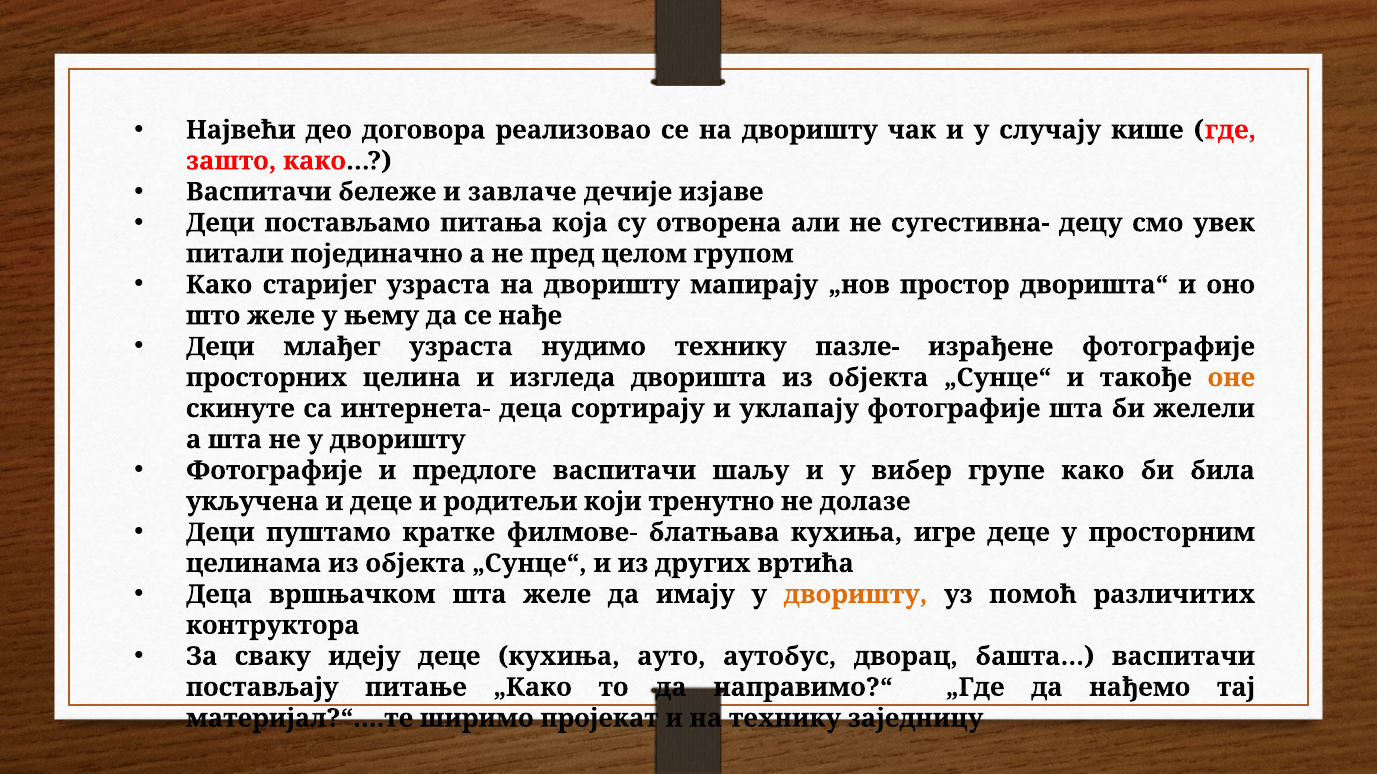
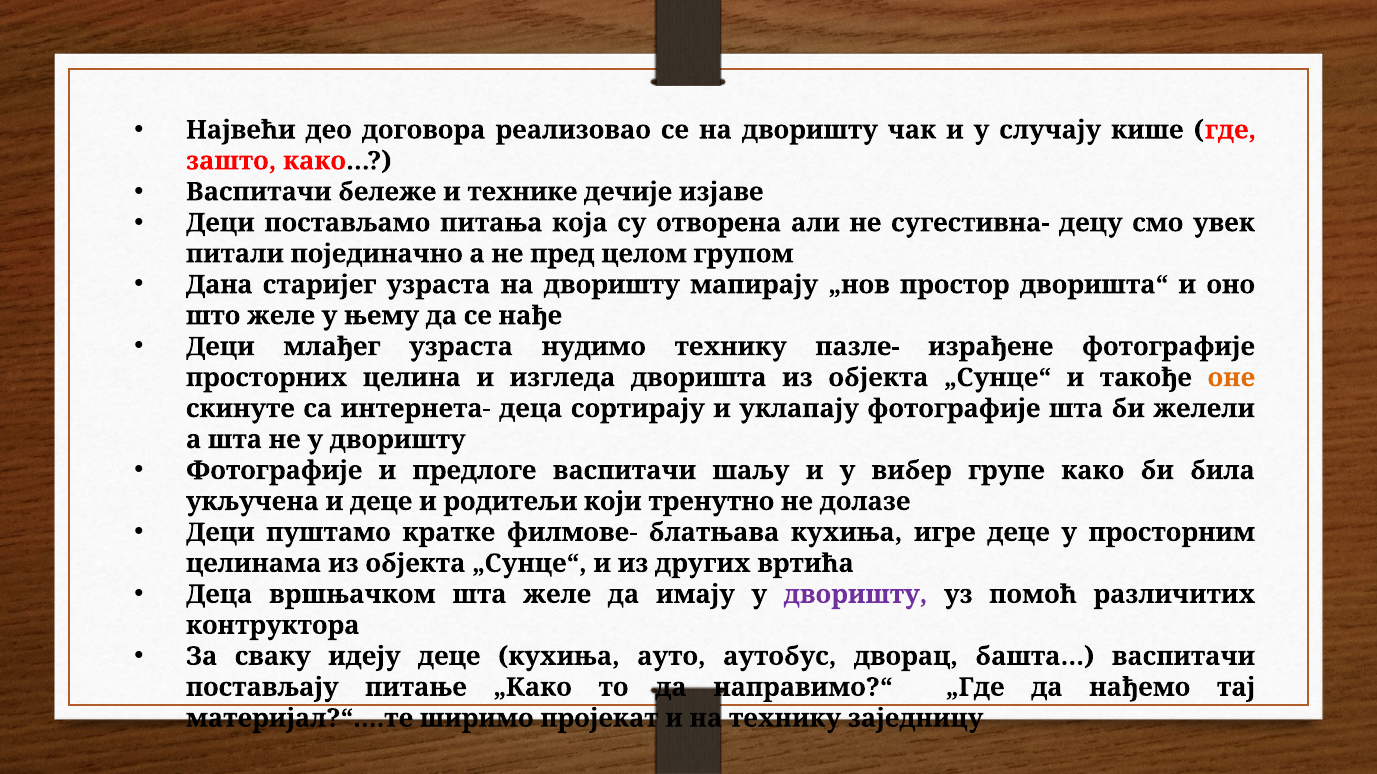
завлаче: завлаче -> технике (522, 192)
Како: Како -> Дана (219, 285)
дворишту colour: orange -> purple (856, 595)
